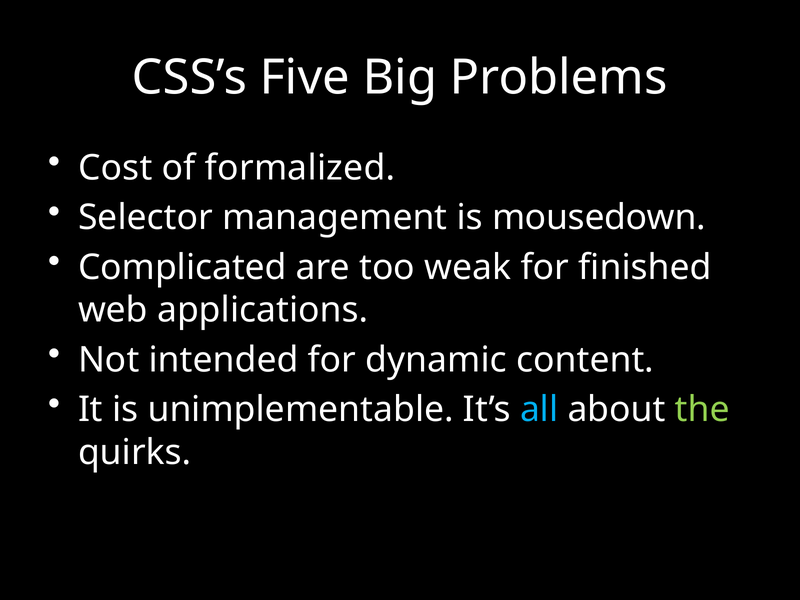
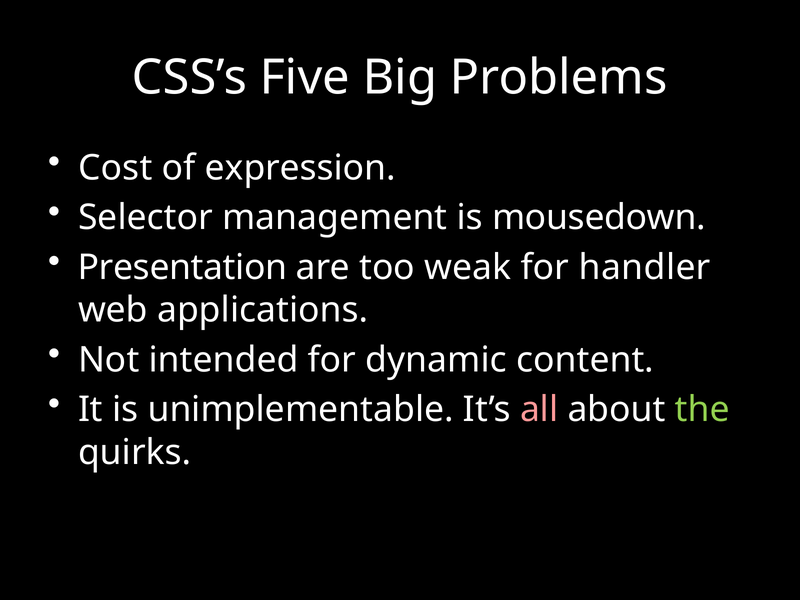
formalized: formalized -> expression (300, 168)
Complicated: Complicated -> Presentation (183, 267)
finished: finished -> handler (645, 267)
all colour: light blue -> pink (539, 410)
